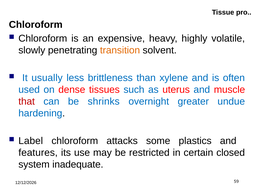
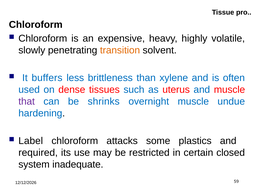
usually: usually -> buffers (47, 78)
that colour: red -> purple (27, 102)
overnight greater: greater -> muscle (193, 102)
features: features -> required (38, 153)
